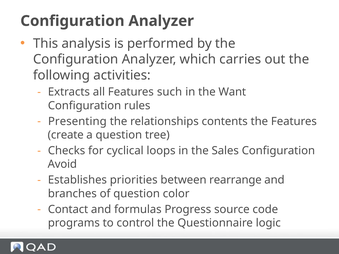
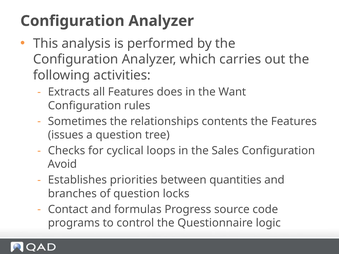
such: such -> does (170, 92)
Presenting: Presenting -> Sometimes (77, 121)
create: create -> issues (66, 135)
rearrange: rearrange -> quantities (235, 180)
color: color -> locks (176, 194)
